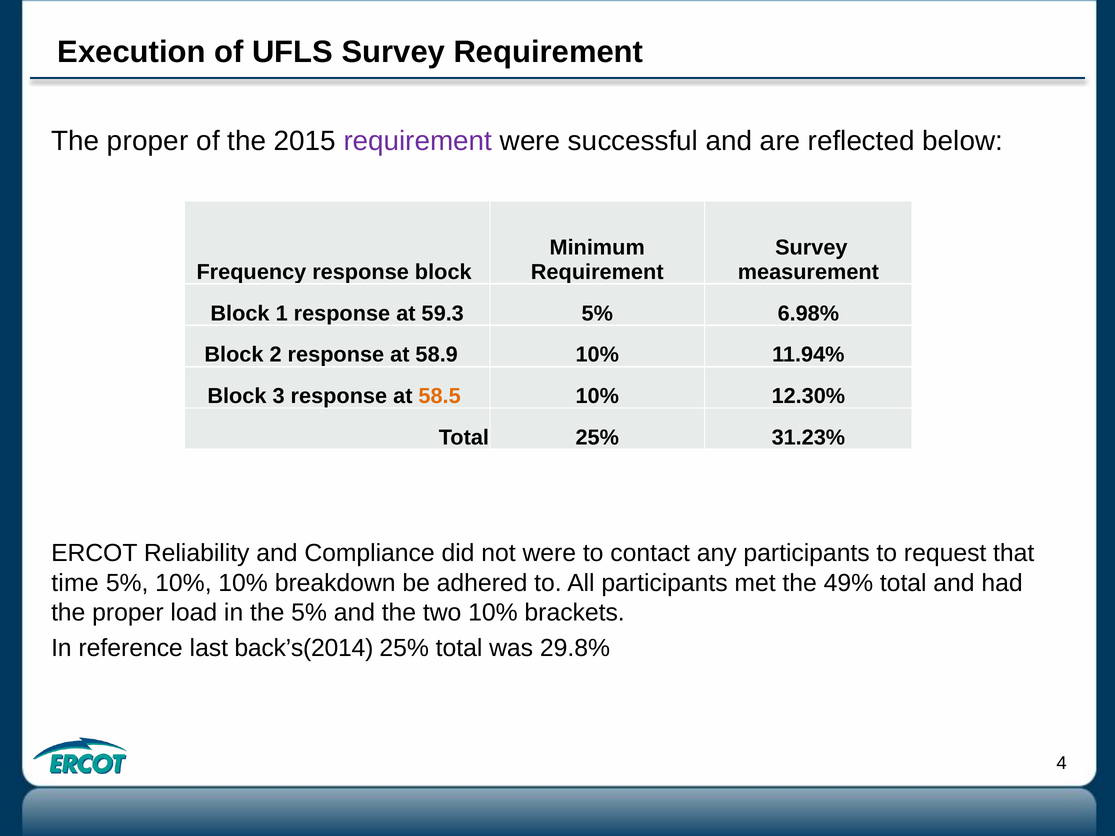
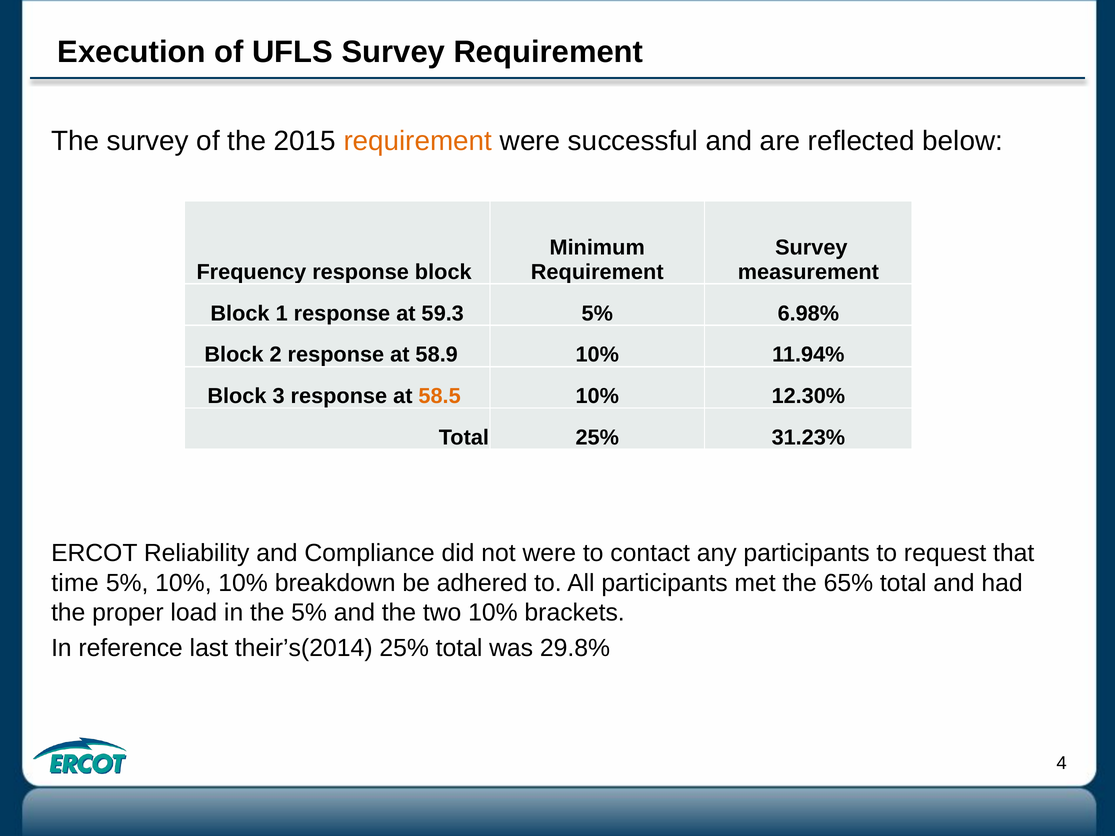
proper: proper -> survey (148, 141)
requirement colour: purple -> orange (418, 141)
49%: 49% -> 65% (848, 583)
back’s(2014: back’s(2014 -> their’s(2014 (304, 648)
